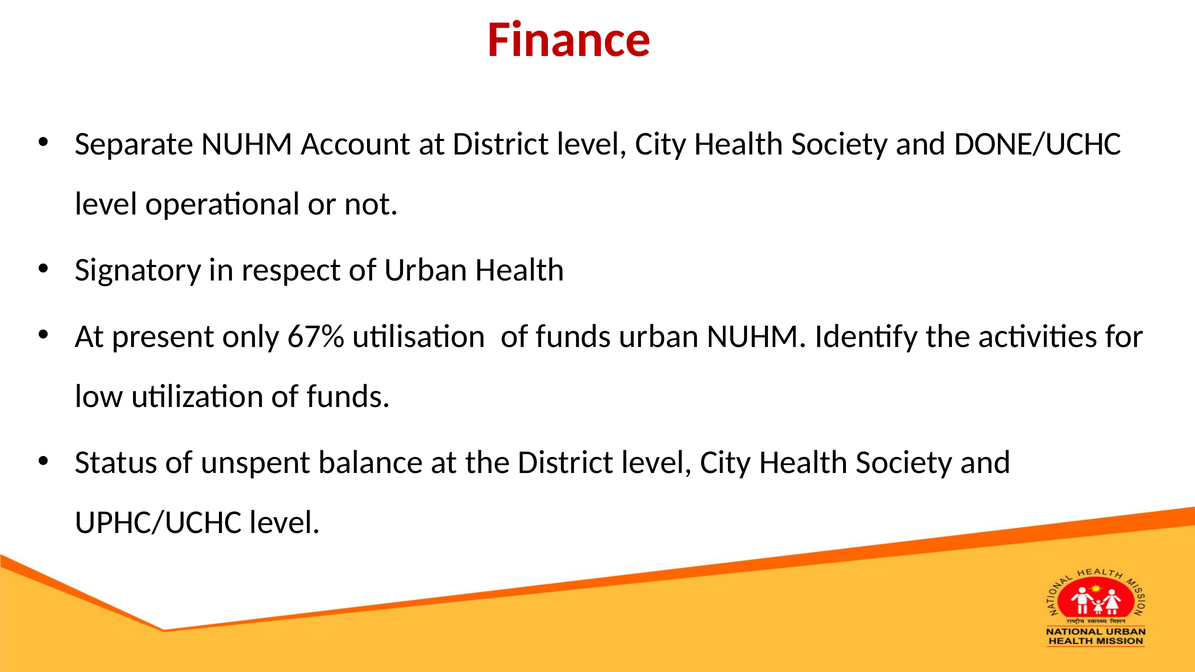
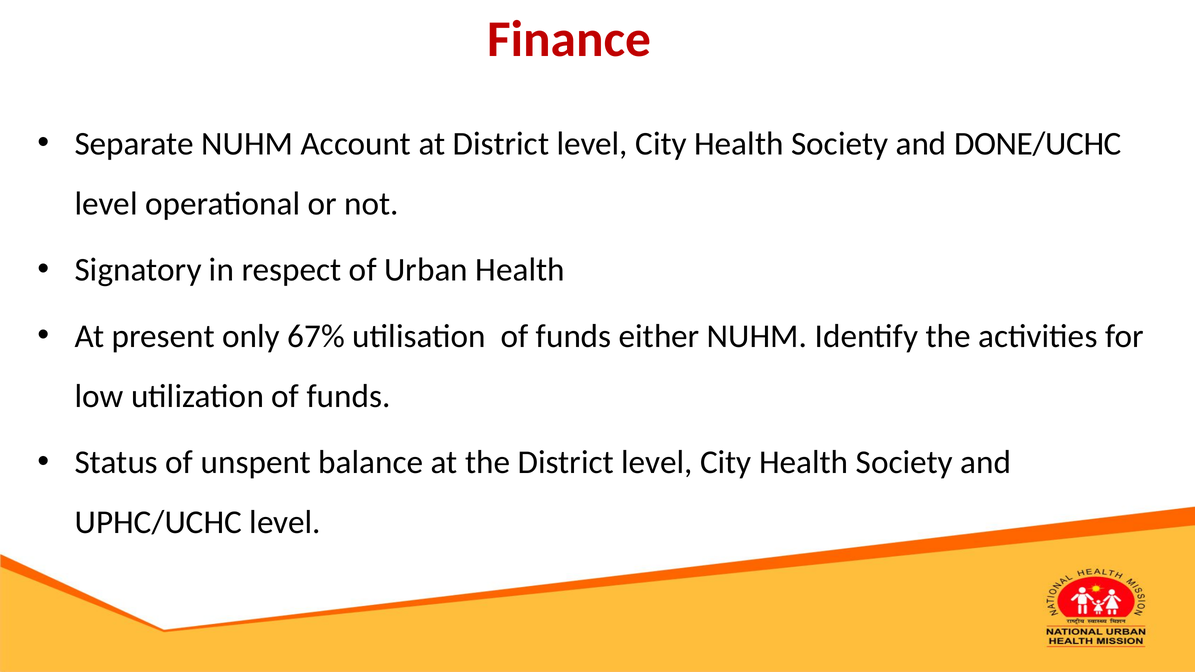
funds urban: urban -> either (659, 336)
